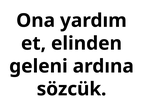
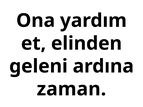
sözcük: sözcük -> zaman (71, 89)
